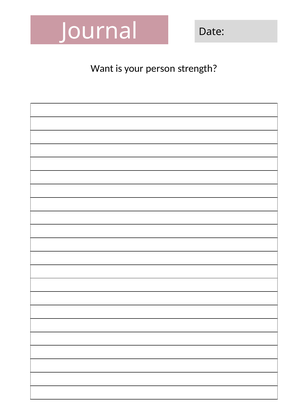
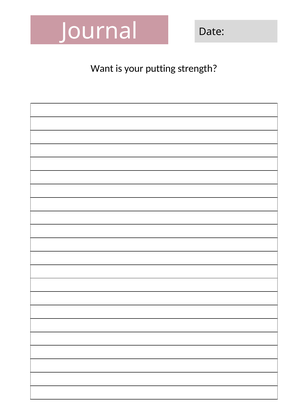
person: person -> putting (161, 68)
